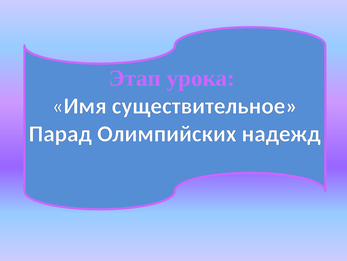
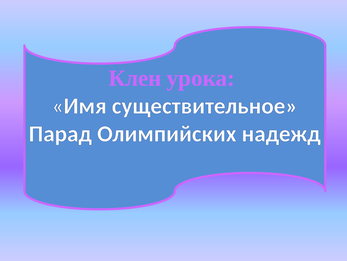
Этап: Этап -> Клен (135, 78)
